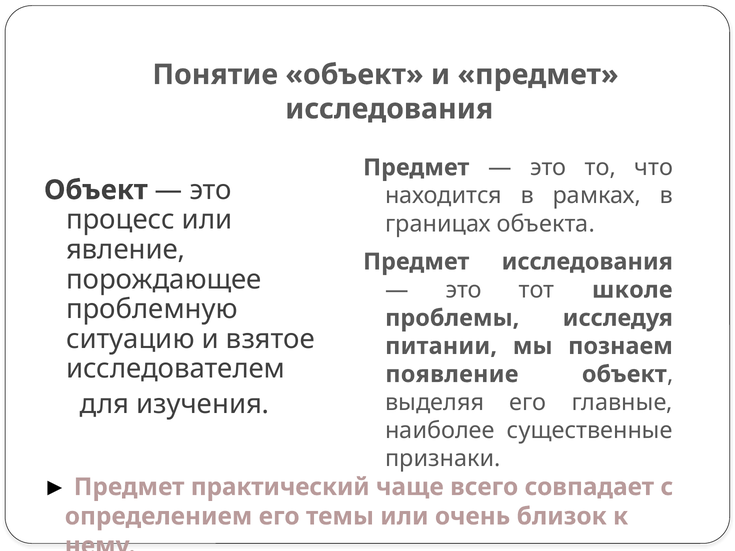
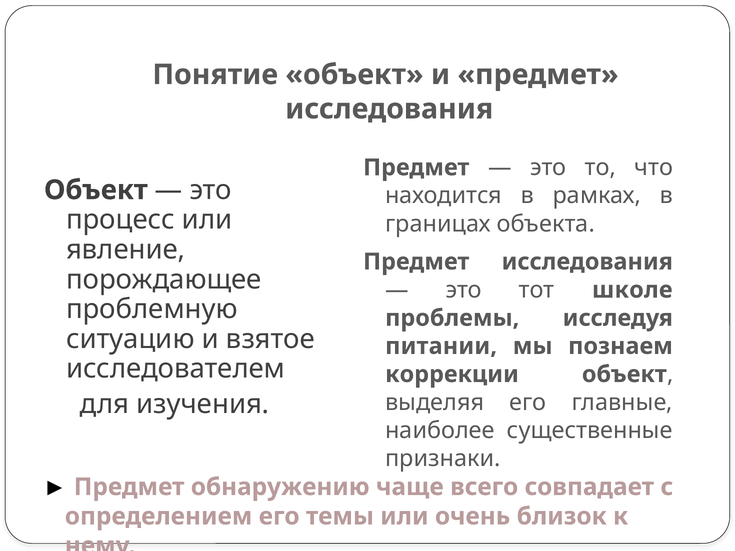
появление: появление -> коррекции (452, 374)
практический: практический -> обнаружению (280, 487)
